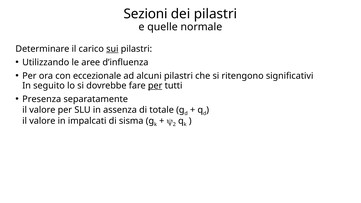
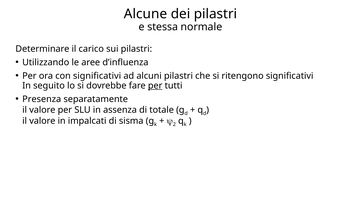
Sezioni: Sezioni -> Alcune (145, 14)
quelle: quelle -> stessa (163, 27)
sui underline: present -> none (112, 49)
con eccezionale: eccezionale -> significativi (97, 76)
